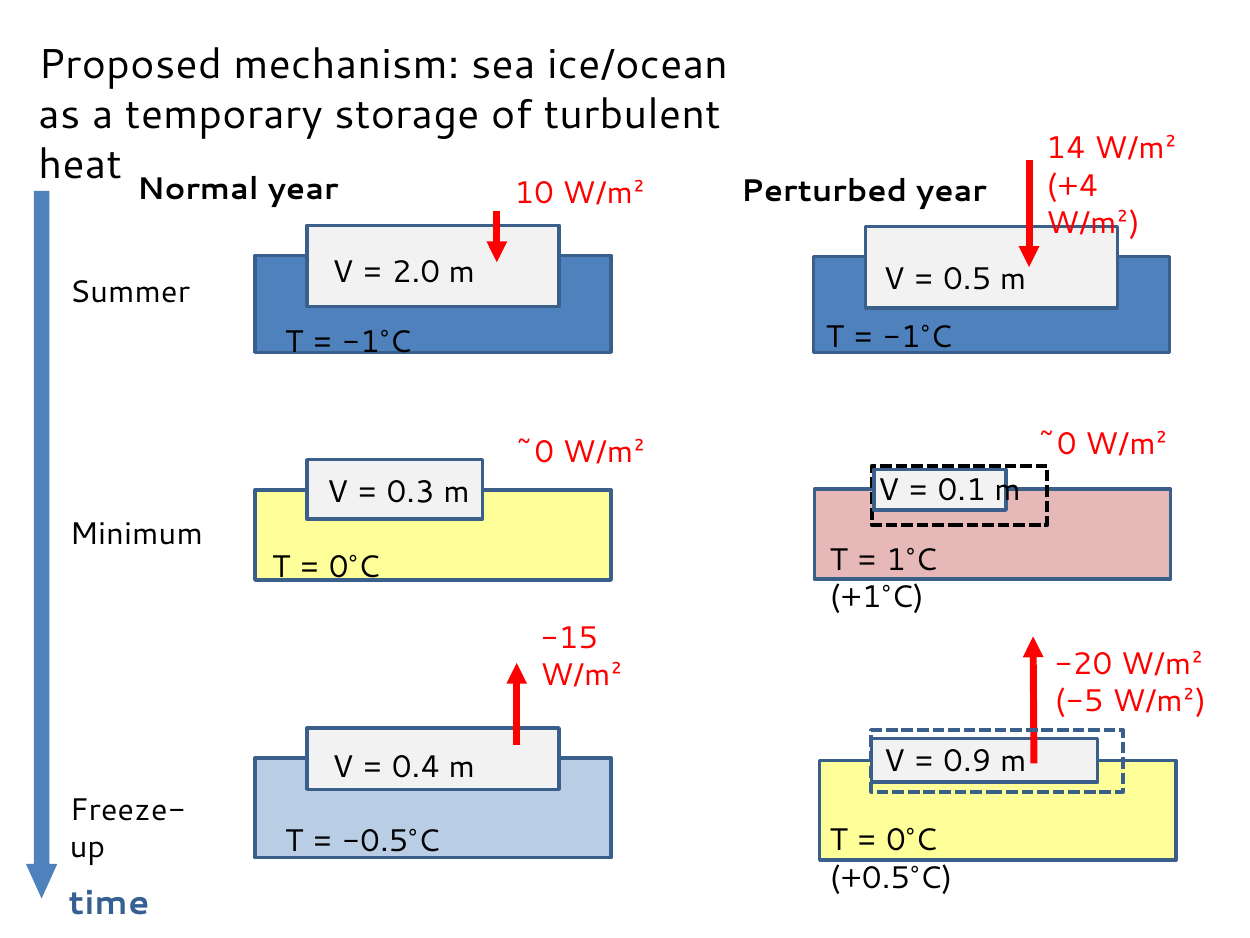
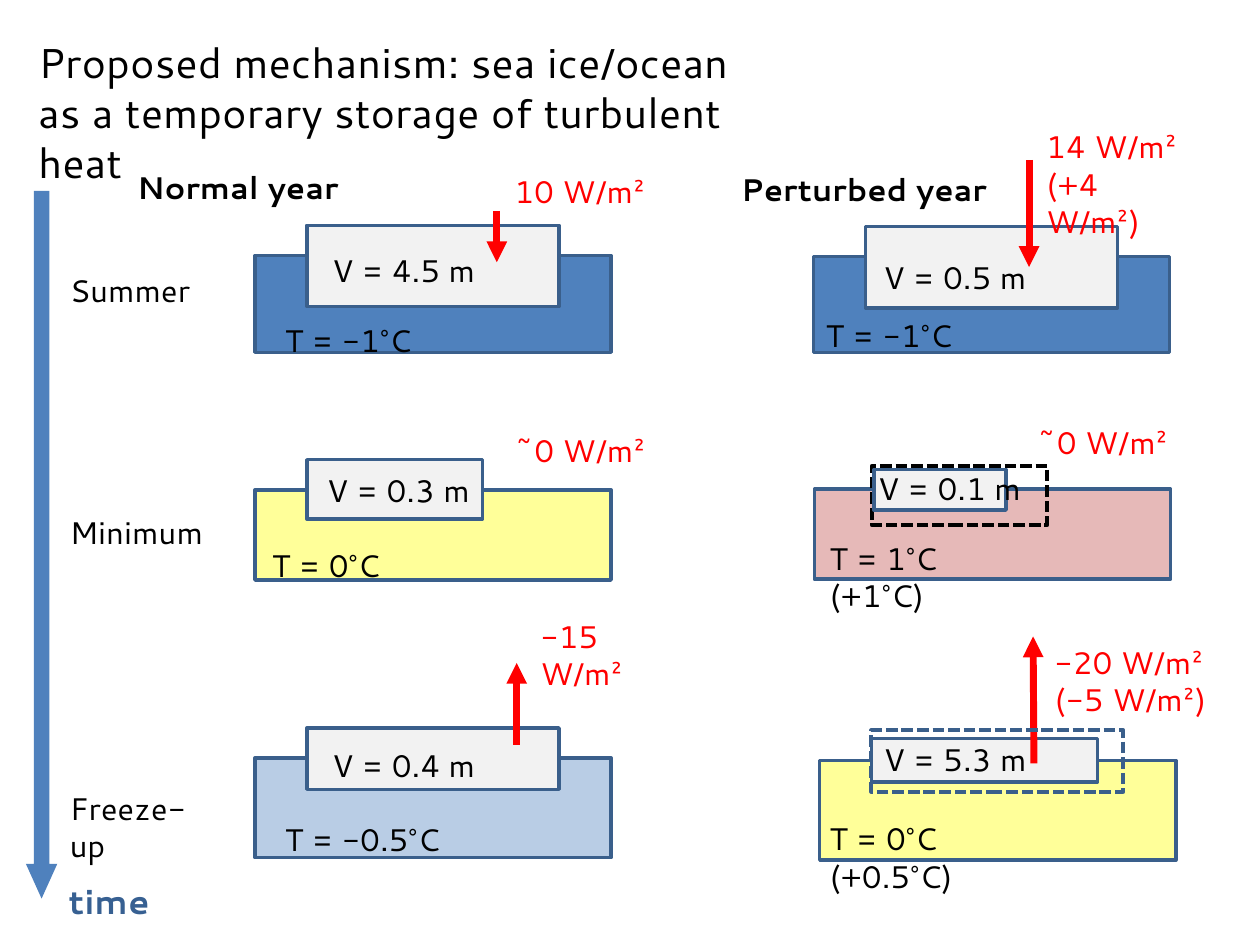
2.0: 2.0 -> 4.5 (416, 272)
0.9: 0.9 -> 5.3 (967, 761)
